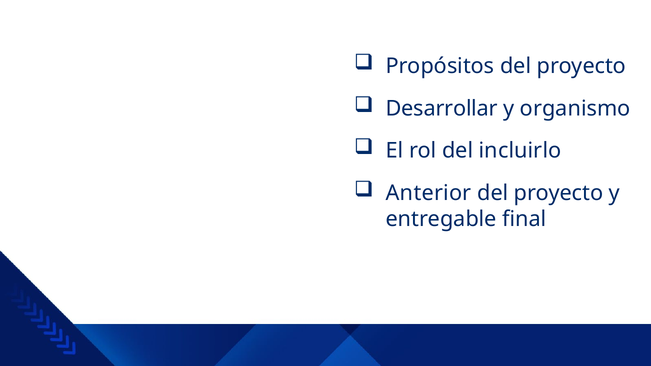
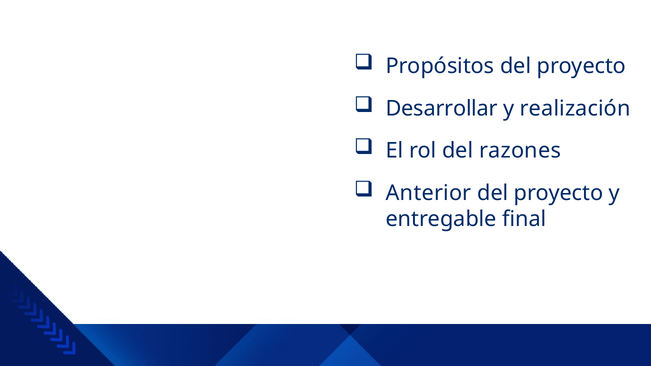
organismo: organismo -> realización (575, 108)
incluirlo: incluirlo -> razones (520, 151)
